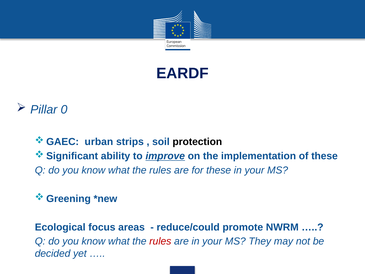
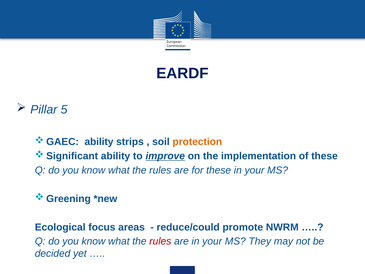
0: 0 -> 5 (64, 109)
urban: urban -> ability (99, 142)
protection colour: black -> orange (197, 142)
